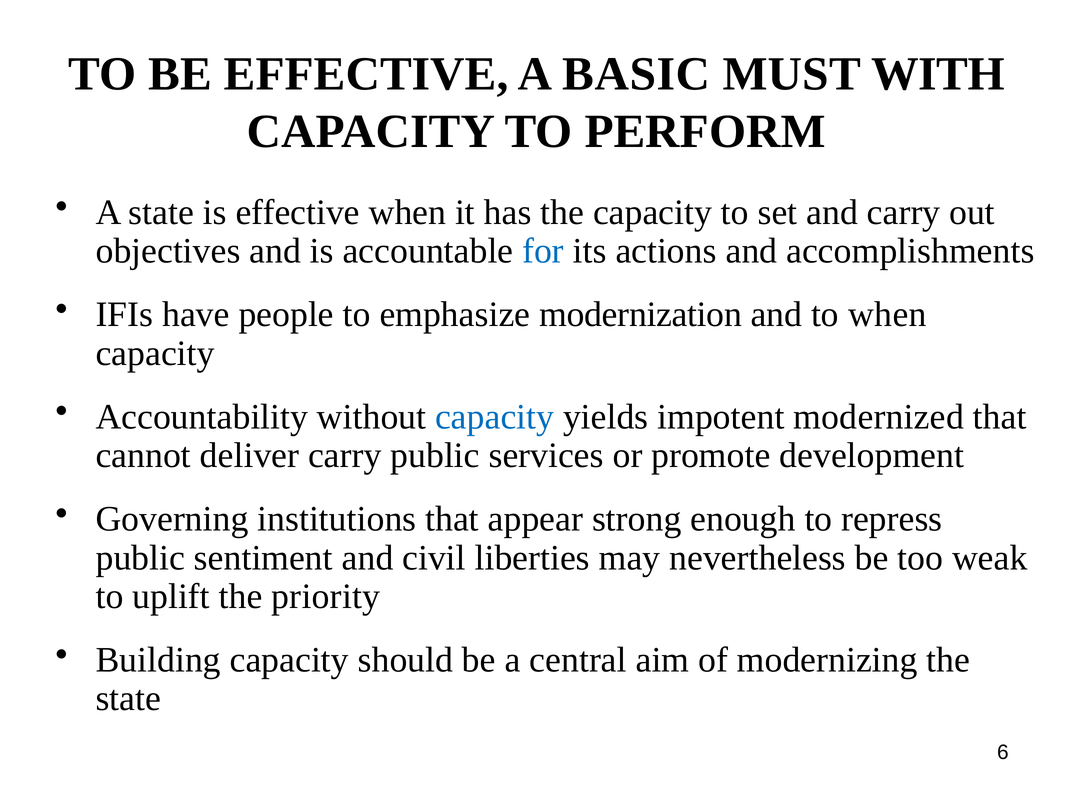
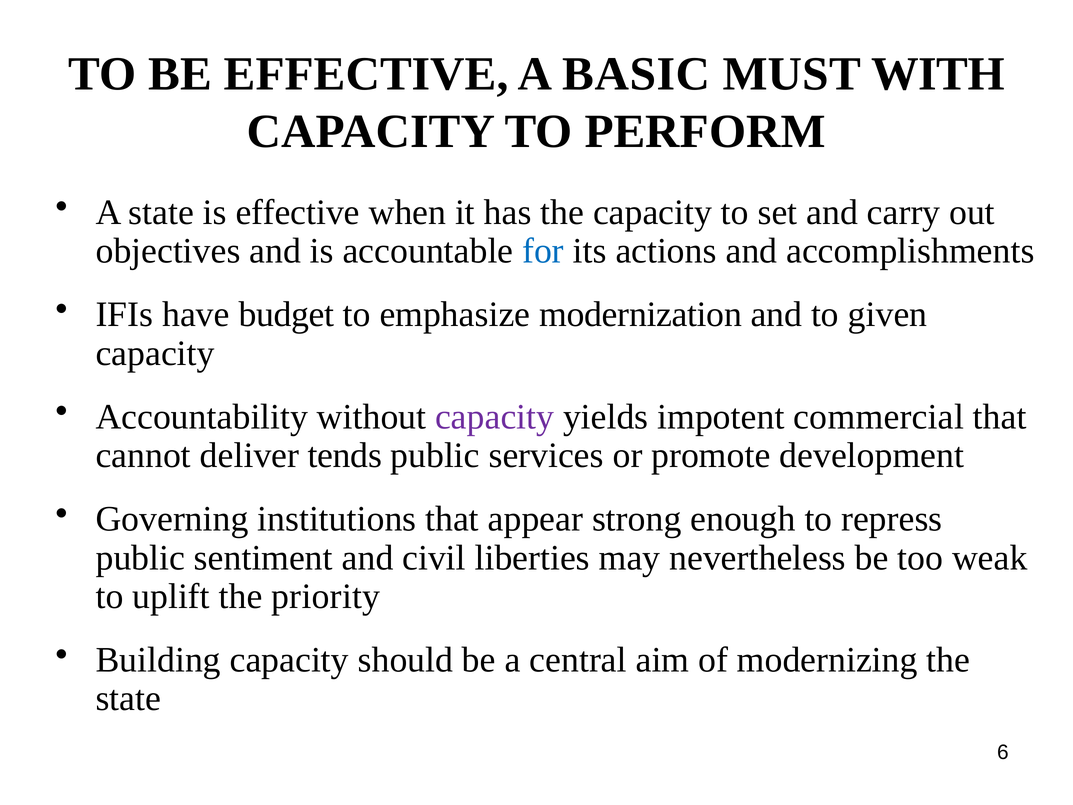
people: people -> budget (286, 314)
to when: when -> given (888, 314)
capacity colour: blue -> purple (495, 417)
modernized: modernized -> commercial (879, 417)
deliver carry: carry -> tends (345, 455)
